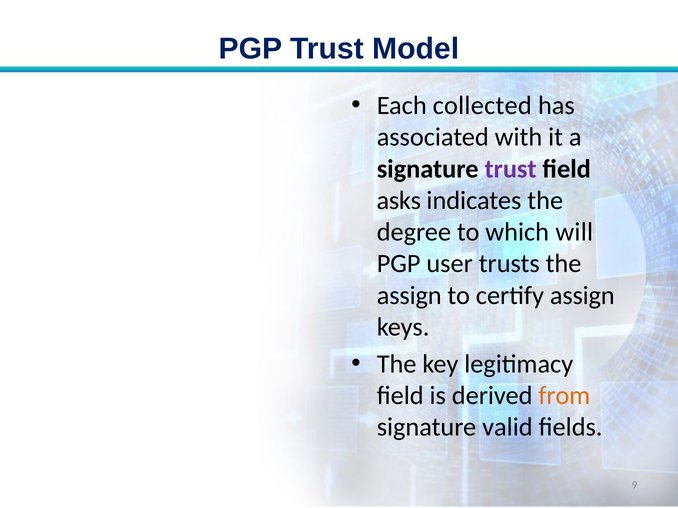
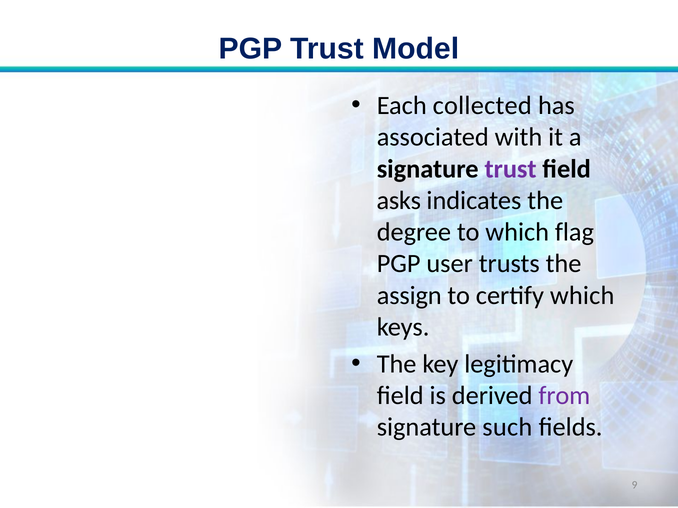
will: will -> flag (574, 232)
certify assign: assign -> which (582, 296)
from colour: orange -> purple (564, 396)
valid: valid -> such (507, 428)
